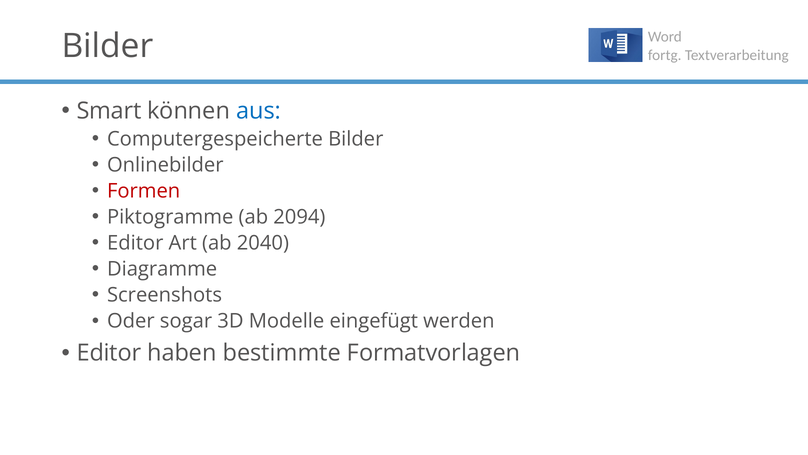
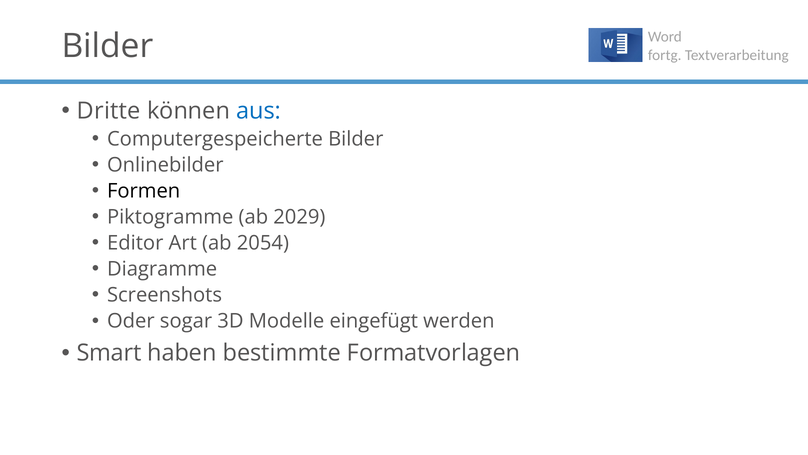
Smart: Smart -> Dritte (109, 111)
Formen colour: red -> black (144, 191)
2094: 2094 -> 2029 (299, 217)
2040: 2040 -> 2054 (263, 243)
Editor: Editor -> Smart (109, 353)
